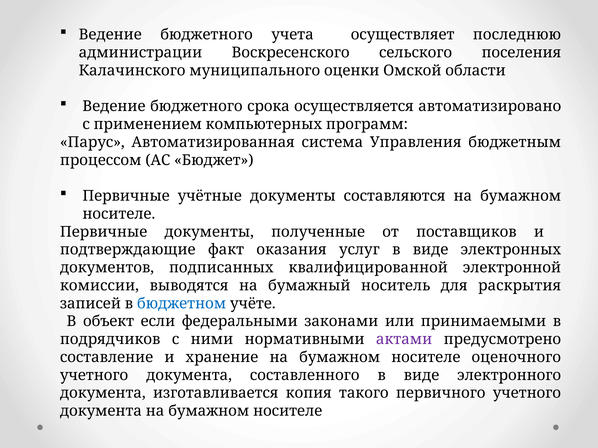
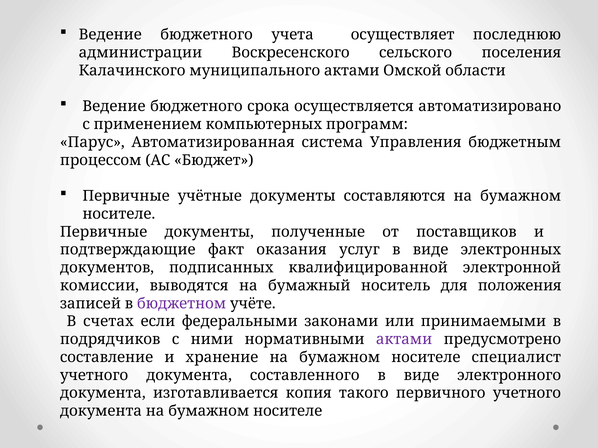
муниципального оценки: оценки -> актами (352, 71)
раскрытия: раскрытия -> положения (520, 286)
бюджетном colour: blue -> purple (182, 304)
объект: объект -> счетах (108, 322)
оценочного: оценочного -> специалист (516, 358)
